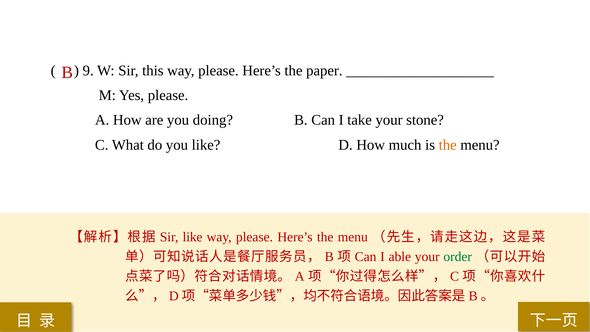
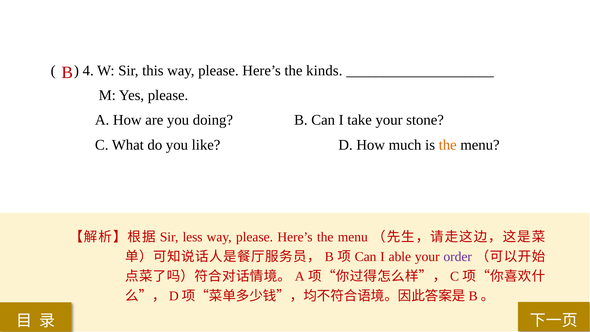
9: 9 -> 4 (88, 71)
paper: paper -> kinds (324, 71)
Sir like: like -> less (193, 237)
order colour: green -> purple (458, 257)
